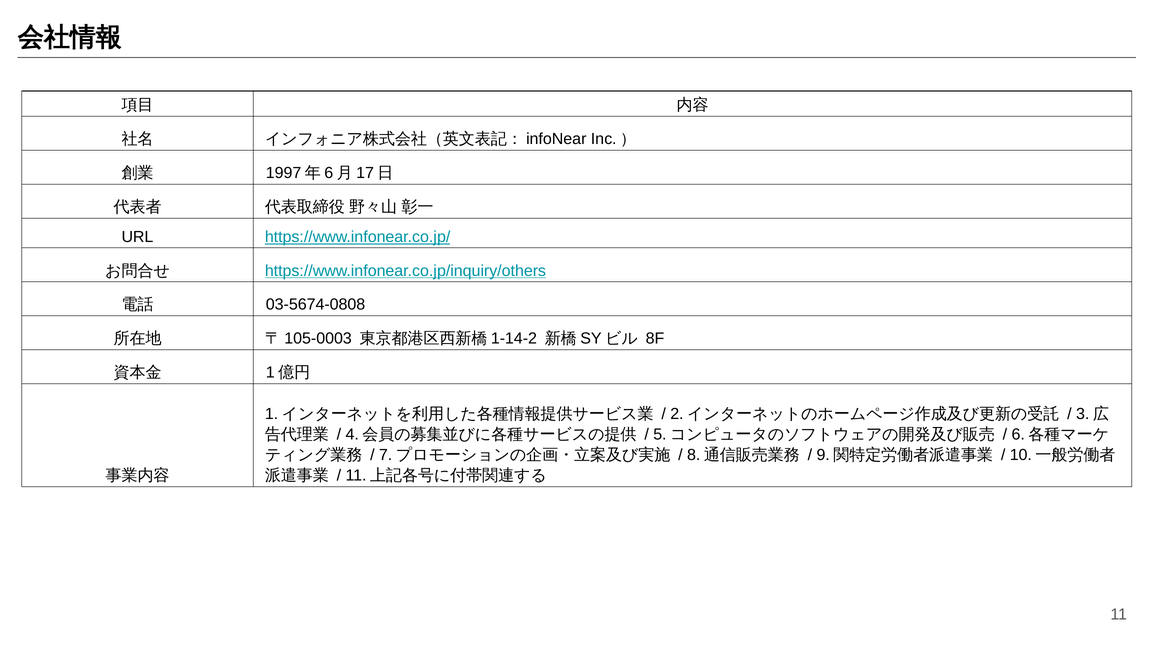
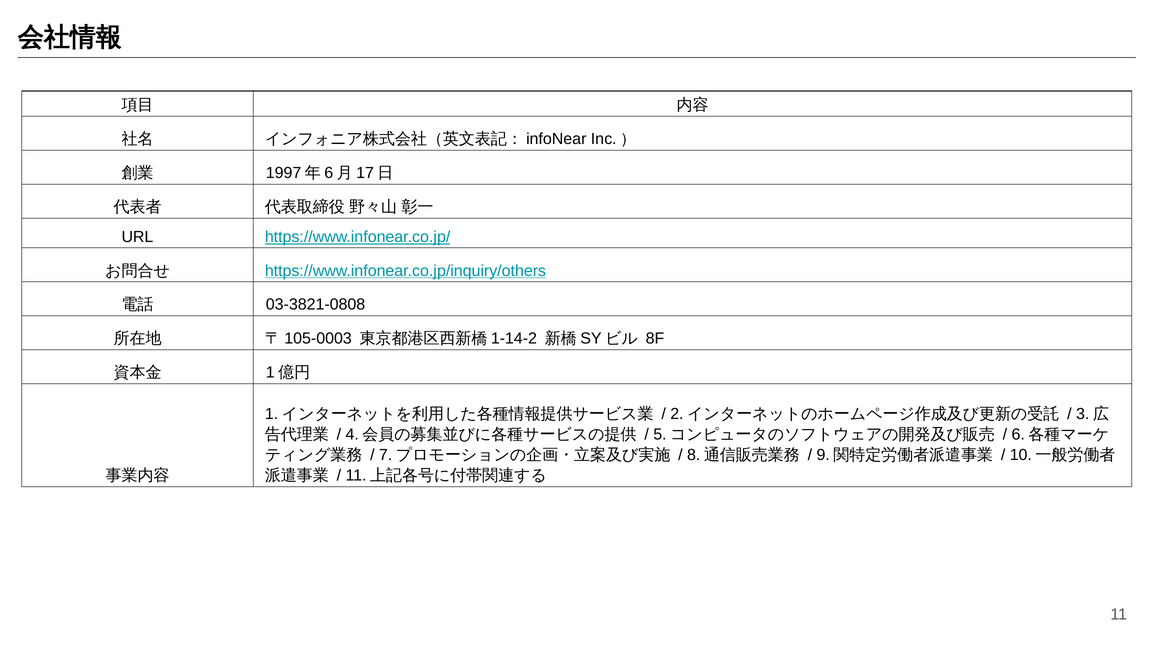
03-5674-0808: 03-5674-0808 -> 03-3821-0808 (316, 305)
